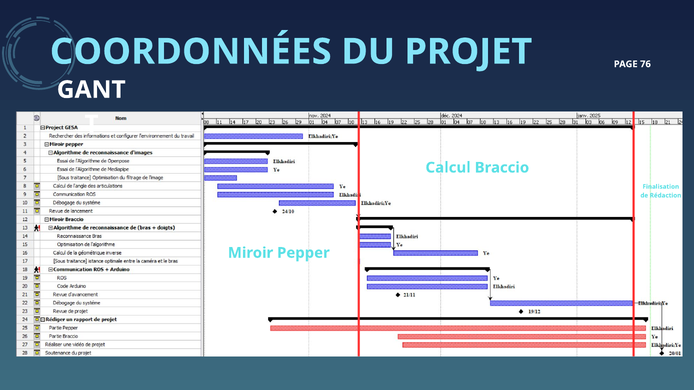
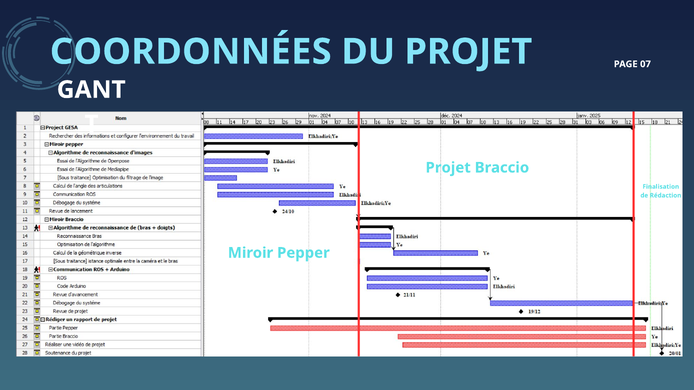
76: 76 -> 07 (645, 64)
Calcul: Calcul -> Projet (448, 168)
